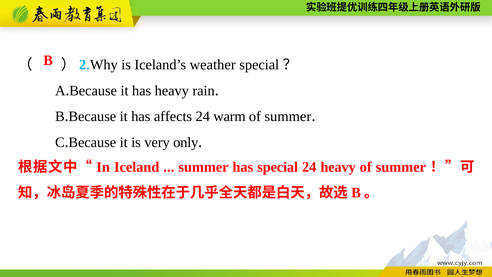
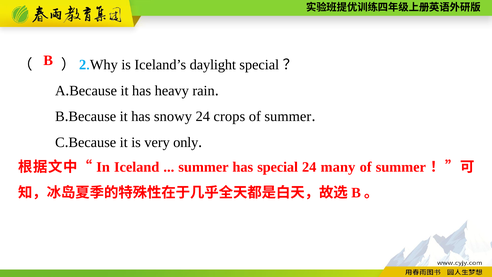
weather: weather -> daylight (213, 65)
affects: affects -> snowy (173, 116)
warm: warm -> crops (229, 116)
24 heavy: heavy -> many (338, 167)
